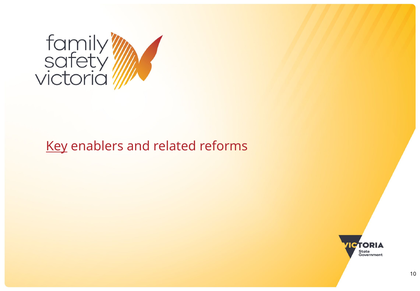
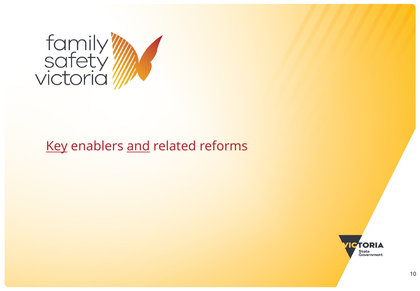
and underline: none -> present (138, 146)
